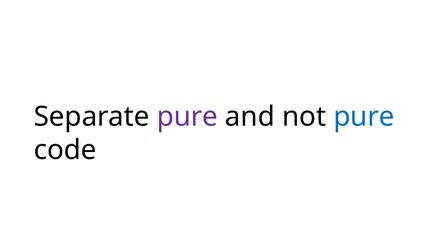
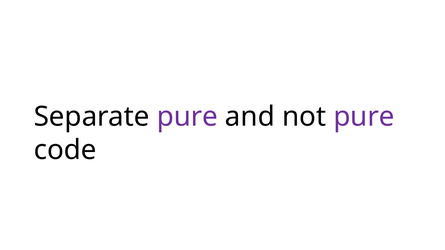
pure colour: blue -> purple (364, 117)
